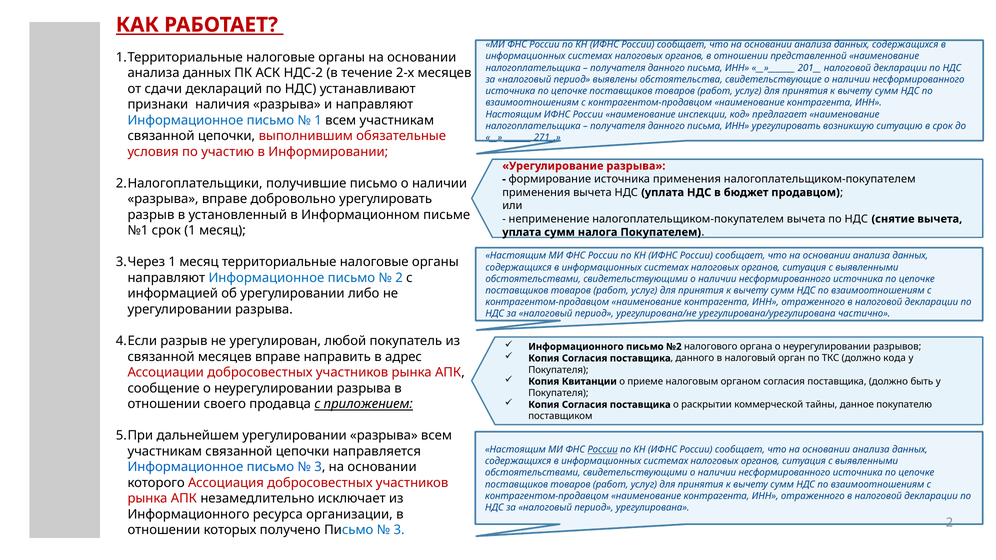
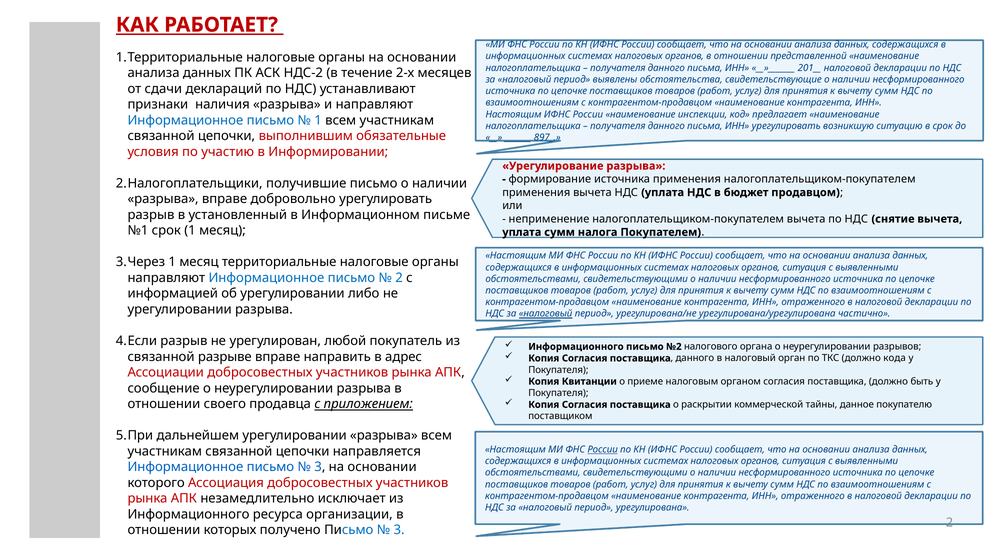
271_: 271_ -> 897_ (547, 138)
налоговый underline: none -> present (546, 314)
связанной месяцев: месяцев -> разрыве (225, 357)
